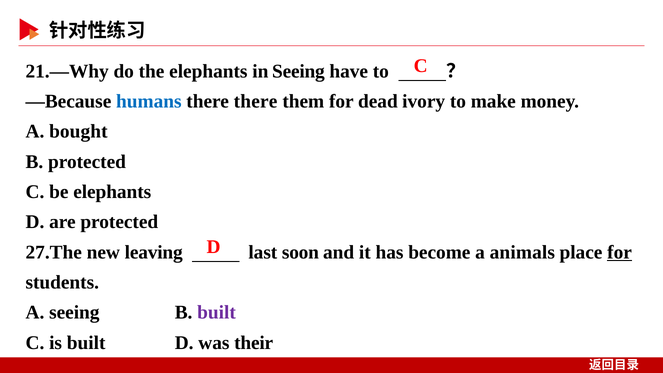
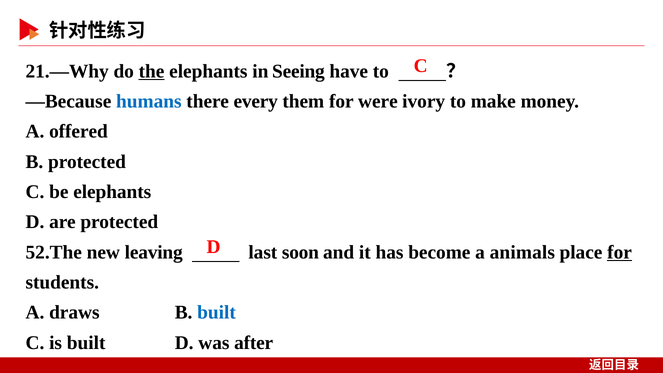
the underline: none -> present (152, 71)
there there: there -> every (256, 101)
dead: dead -> were (378, 101)
bought: bought -> offered (78, 131)
27.The: 27.The -> 52.The (54, 252)
A seeing: seeing -> draws (74, 312)
built colour: purple -> blue (217, 312)
their: their -> after (254, 343)
